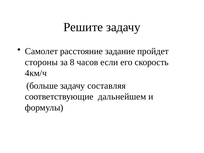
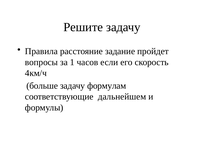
Самолет: Самолет -> Правила (41, 51)
стороны: стороны -> вопросы (41, 62)
8: 8 -> 1 (72, 62)
составляя: составляя -> формулам (107, 86)
